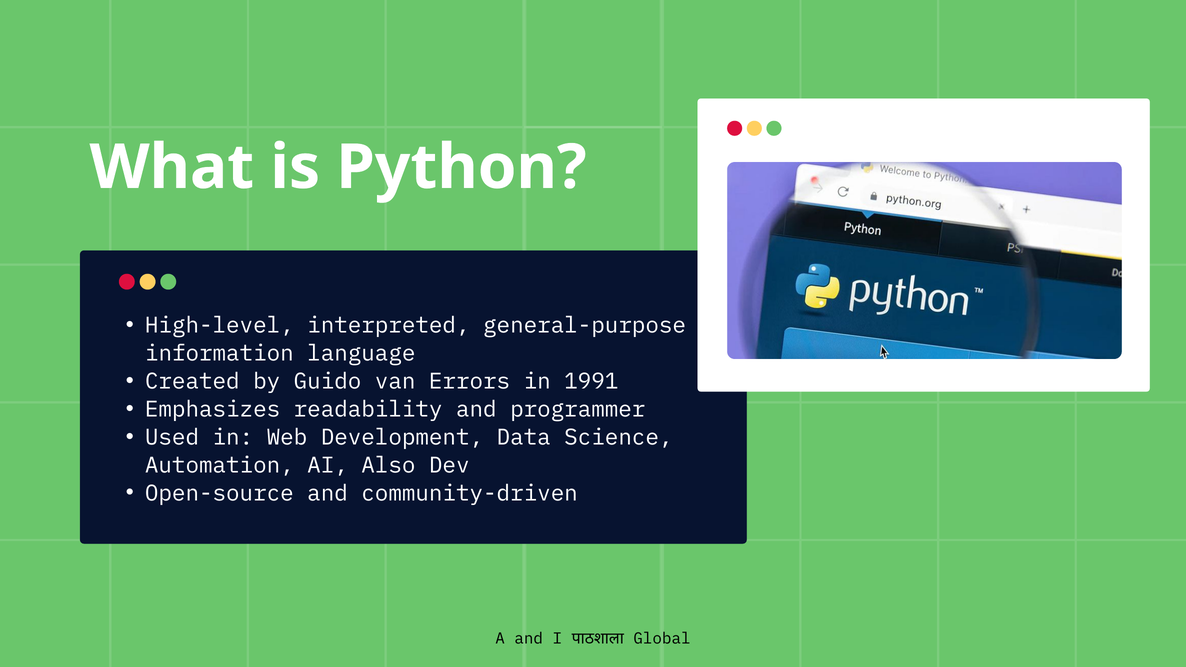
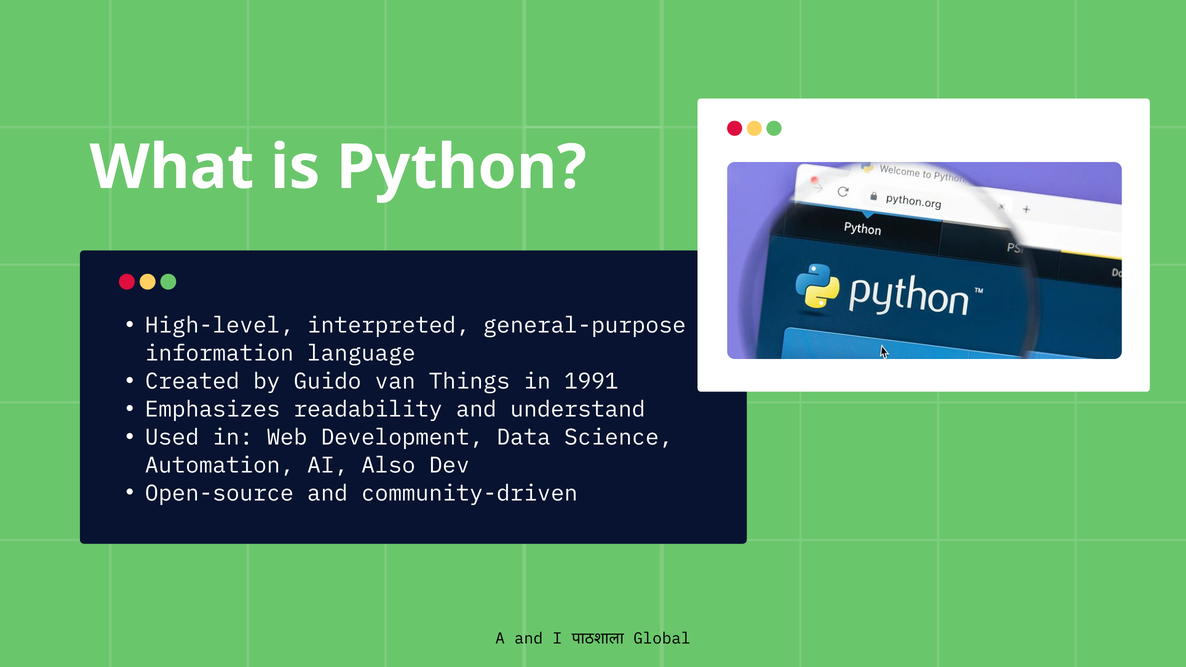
Errors: Errors -> Things (470, 382)
programmer: programmer -> understand (578, 409)
